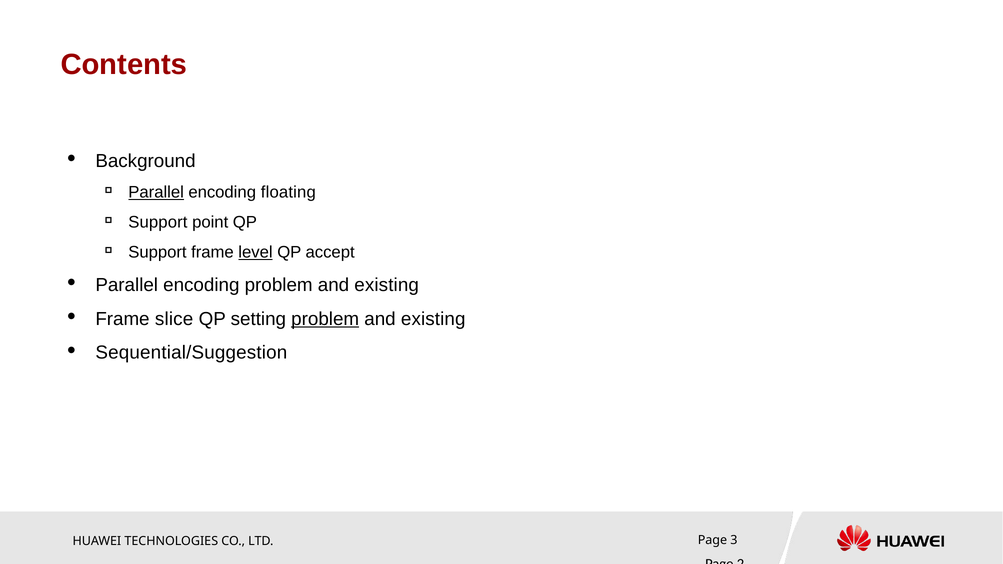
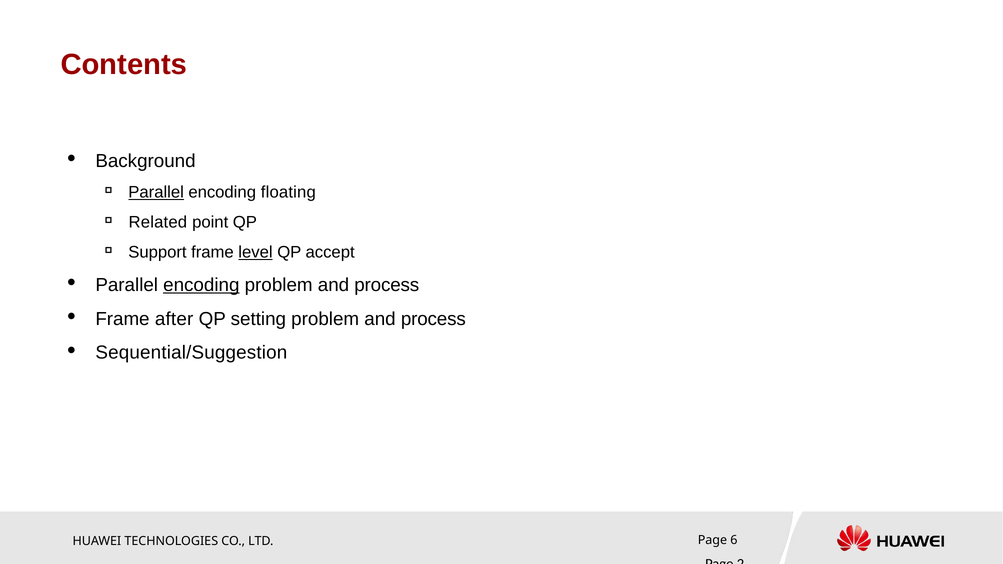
Support: Support -> Related (158, 222)
encoding underline: none -> present (201, 285)
existing: existing -> process (387, 285)
slice: slice -> after (174, 319)
problem underline: present -> none (325, 319)
existing: existing -> process (433, 319)
3: 3 -> 6 (734, 540)
